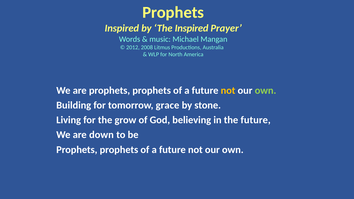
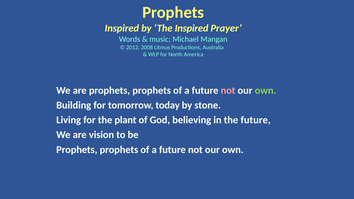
not colour: yellow -> pink (228, 90)
grace: grace -> today (168, 105)
grow: grow -> plant (125, 120)
down: down -> vision (101, 135)
